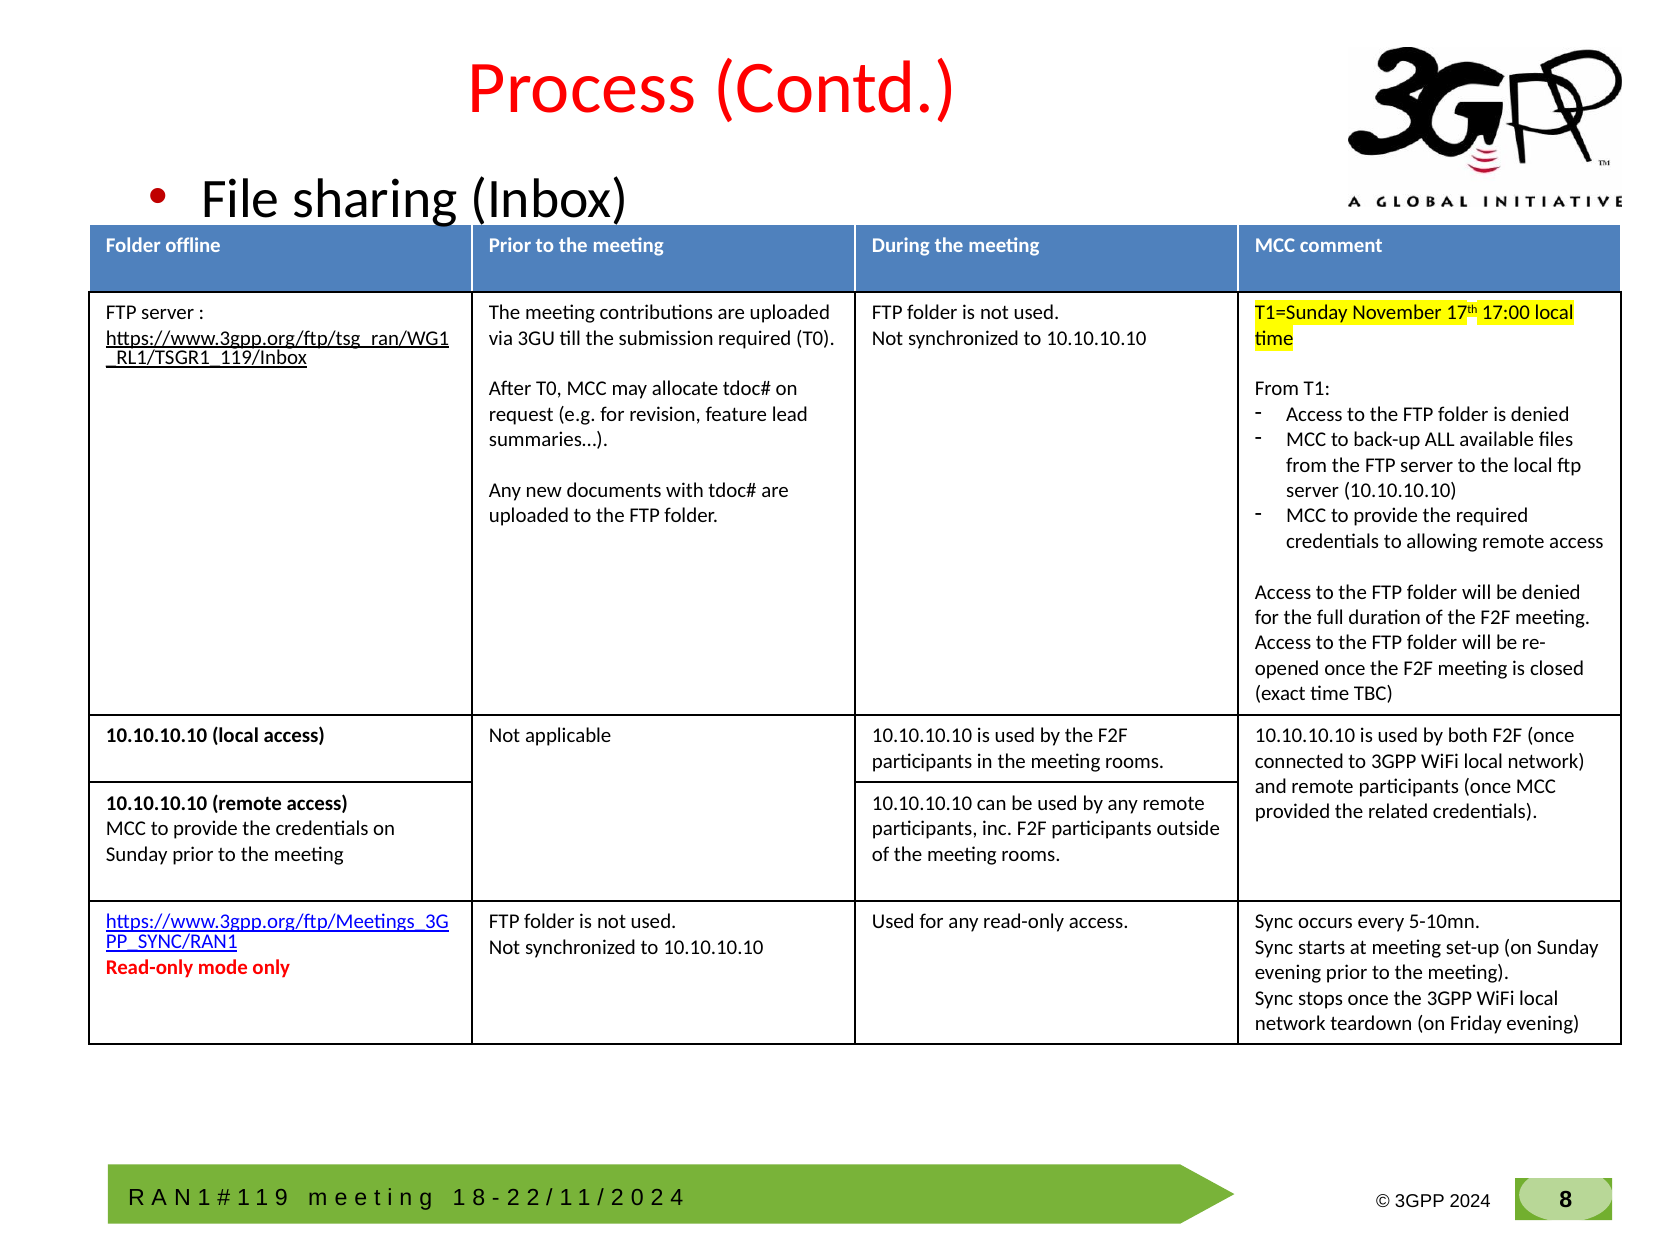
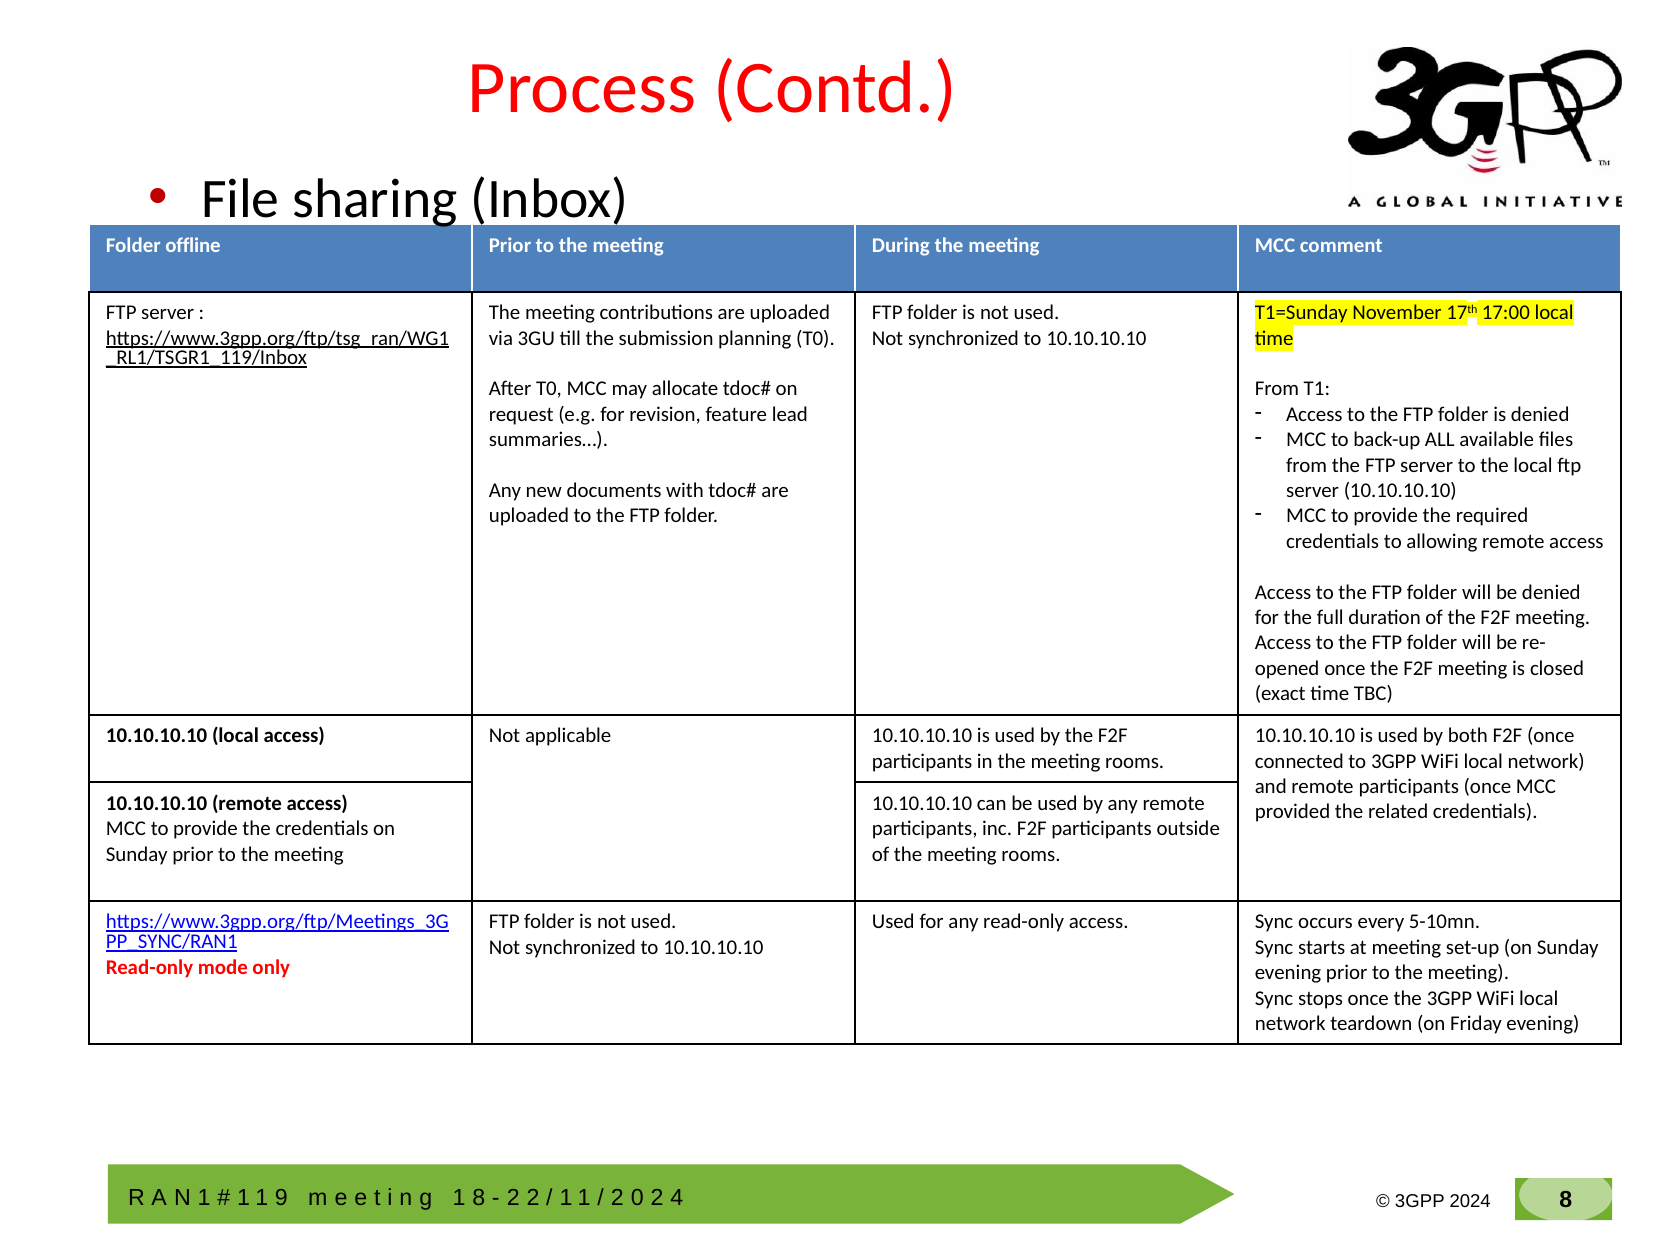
submission required: required -> planning (755, 338)
